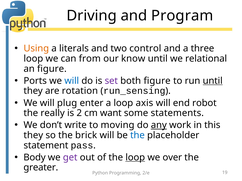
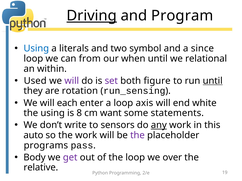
Driving underline: none -> present (92, 16)
Using colour: orange -> blue (36, 49)
control: control -> symbol (145, 49)
three: three -> since (202, 49)
know: know -> when (133, 59)
an figure: figure -> within (52, 69)
Ports: Ports -> Used (35, 81)
will colour: blue -> purple (72, 81)
plug: plug -> each (67, 103)
robot: robot -> white (204, 103)
the really: really -> using (53, 113)
2: 2 -> 8 (79, 113)
moving: moving -> sensors (118, 125)
they: they -> auto (33, 136)
the brick: brick -> work (86, 136)
the colour: blue -> purple (137, 136)
statement: statement -> programs (46, 146)
loop underline: present -> none (135, 158)
greater: greater -> relative (41, 168)
